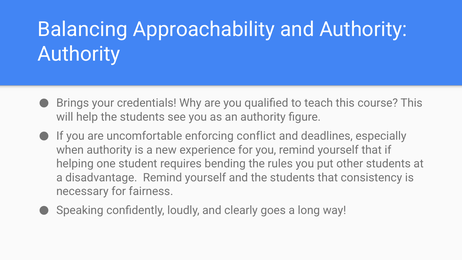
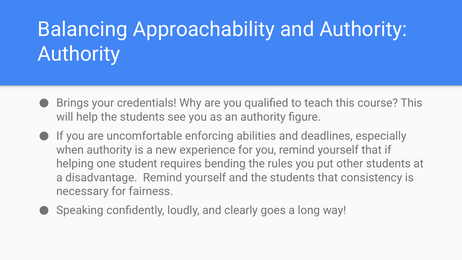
conflict: conflict -> abilities (256, 136)
